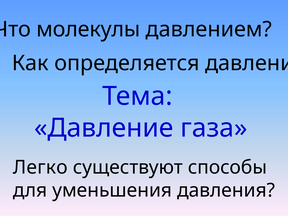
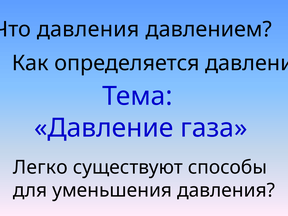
молекулы: молекулы -> давления (88, 29)
